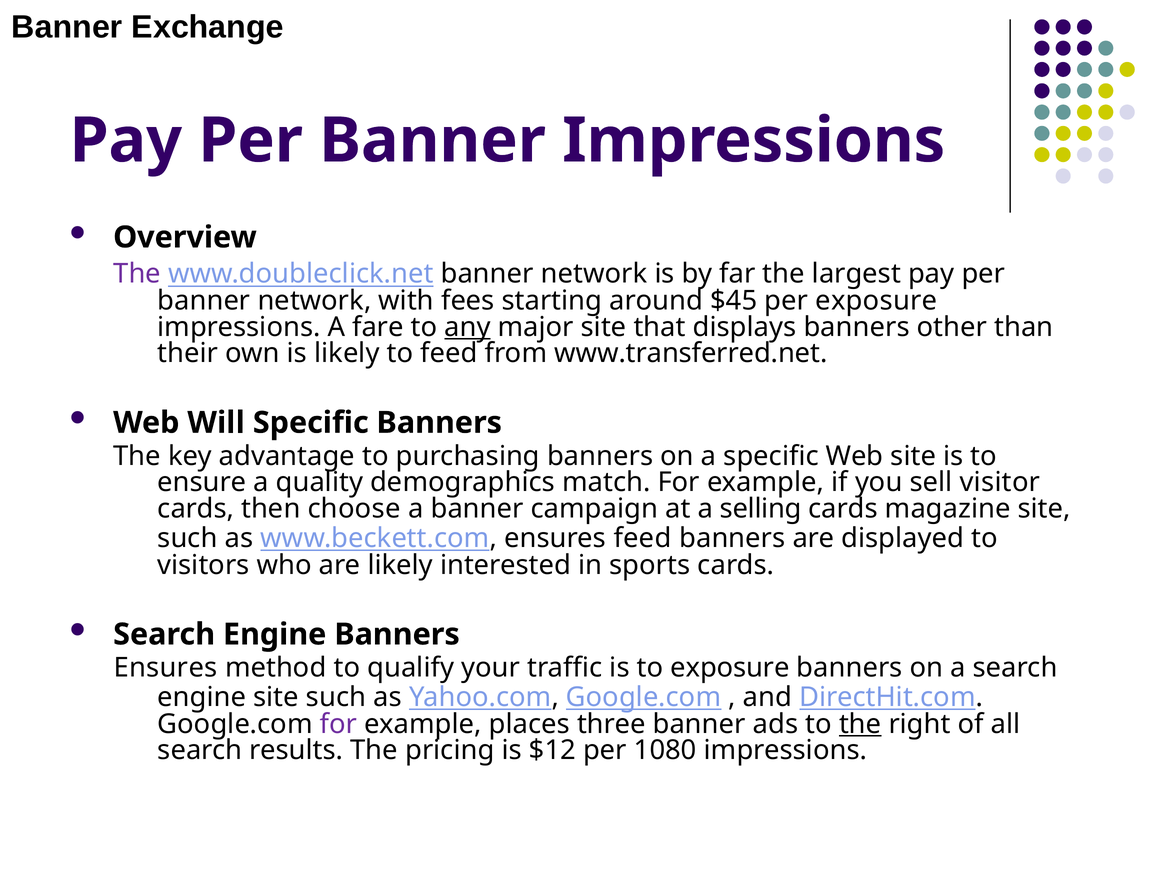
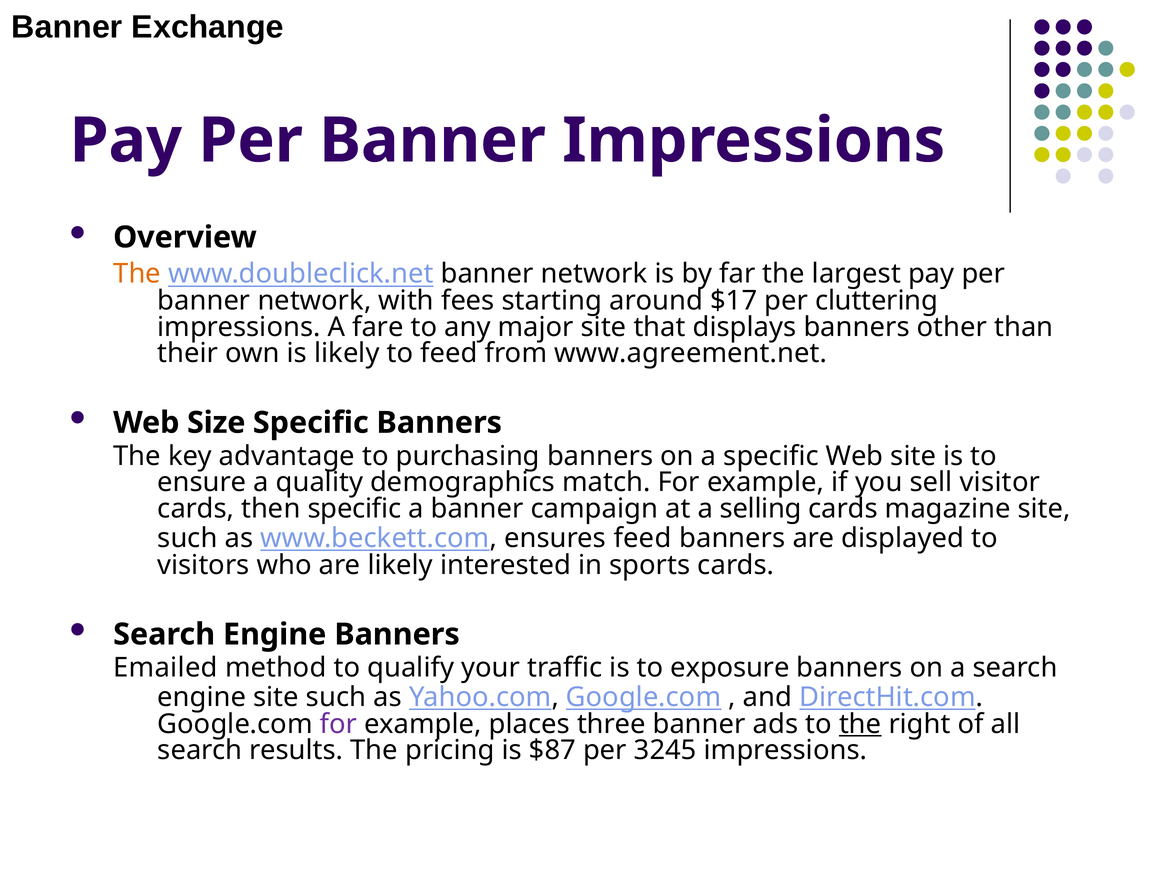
The colour: purple -> orange (137, 274)
$45: $45 -> $17 (734, 301)
per exposure: exposure -> cluttering (877, 301)
any underline: present -> none (467, 327)
www.transferred.net: www.transferred.net -> www.agreement.net (691, 353)
Will: Will -> Size (216, 423)
then choose: choose -> specific (354, 509)
Ensures: Ensures -> Emailed (165, 668)
$12: $12 -> $87 (552, 750)
1080: 1080 -> 3245 (665, 750)
